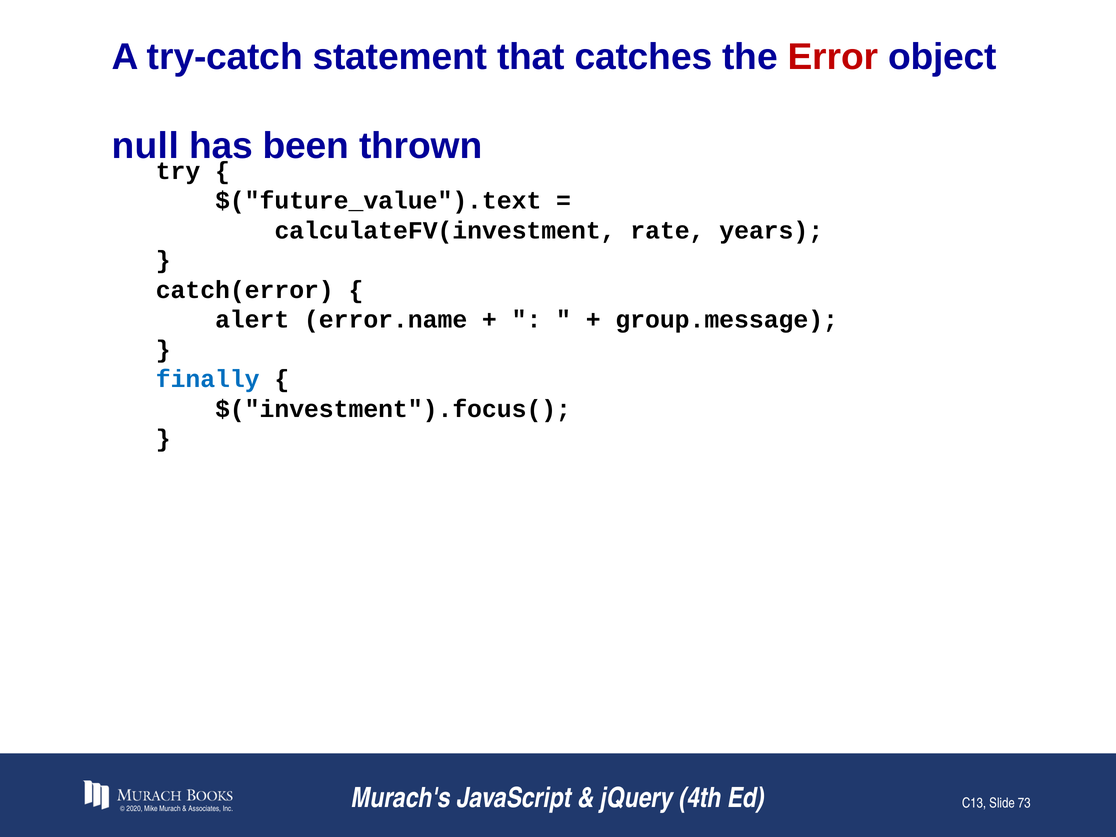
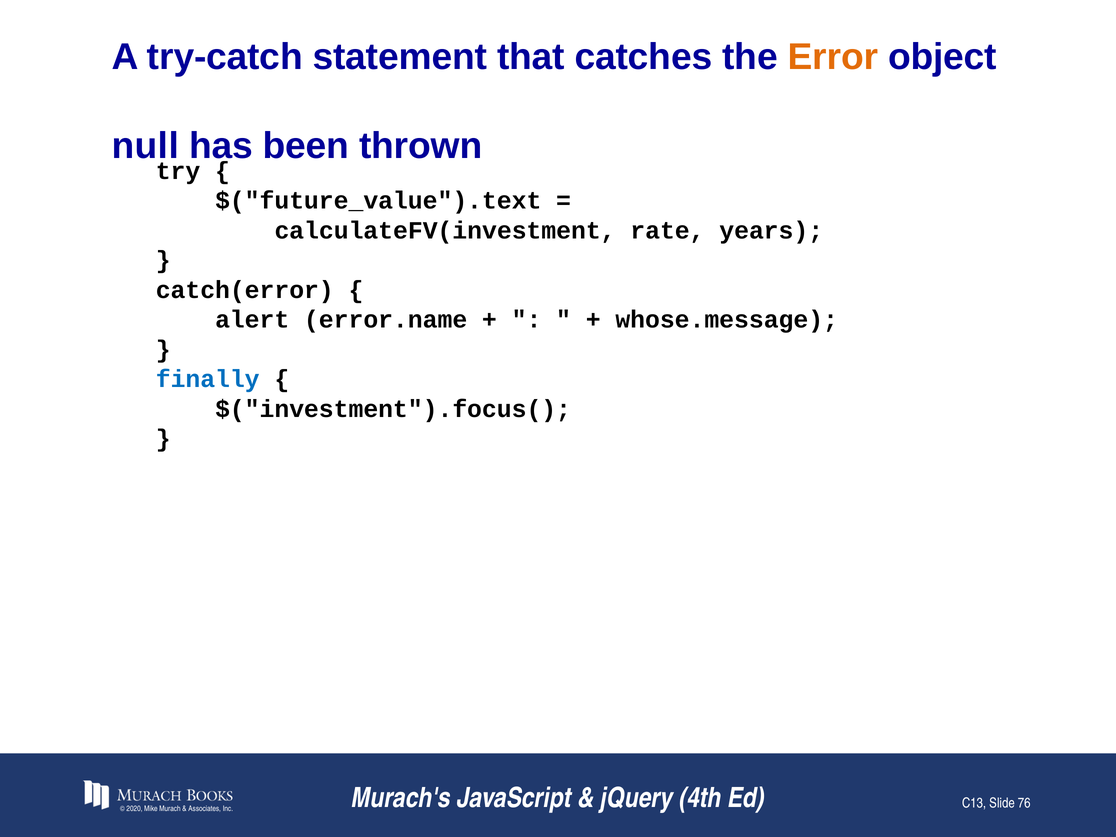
Error colour: red -> orange (833, 57)
group.message: group.message -> whose.message (727, 320)
73: 73 -> 76 (1024, 803)
